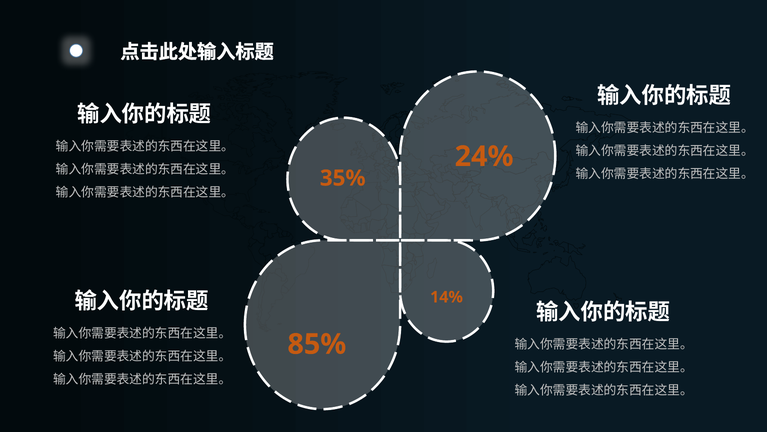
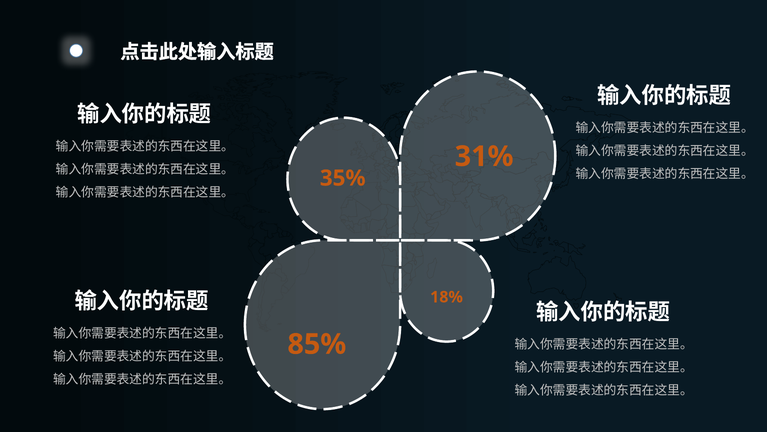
24%: 24% -> 31% (484, 156)
14%: 14% -> 18% (447, 297)
